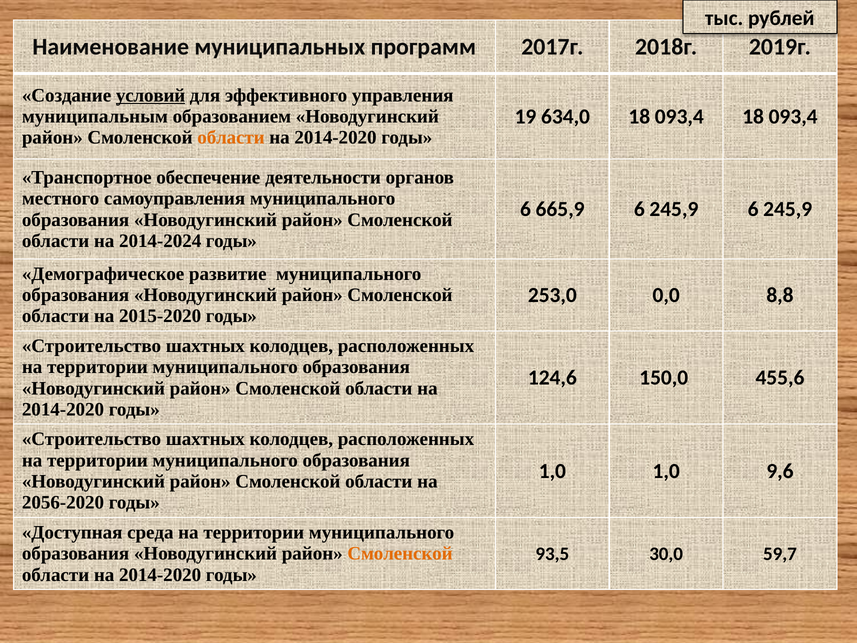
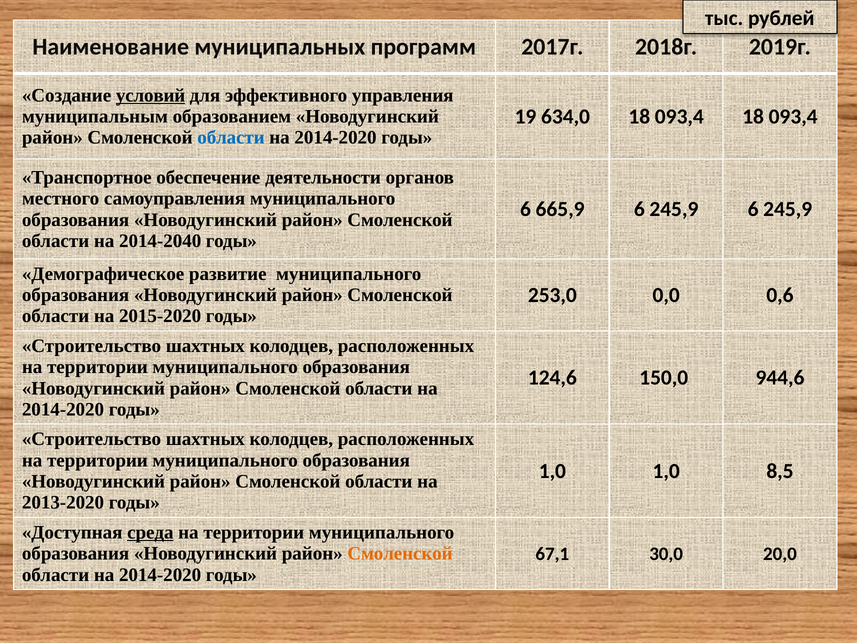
области colour: orange -> blue (231, 138)
2014-2024: 2014-2024 -> 2014-2040 (160, 241)
8,8: 8,8 -> 0,6 (780, 295)
455,6: 455,6 -> 944,6 (780, 378)
9,6: 9,6 -> 8,5 (780, 471)
2056-2020: 2056-2020 -> 2013-2020 (63, 502)
среда underline: none -> present (150, 532)
93,5: 93,5 -> 67,1 (552, 554)
59,7: 59,7 -> 20,0 (780, 554)
